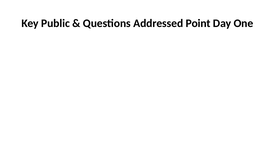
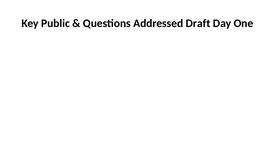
Point: Point -> Draft (198, 23)
